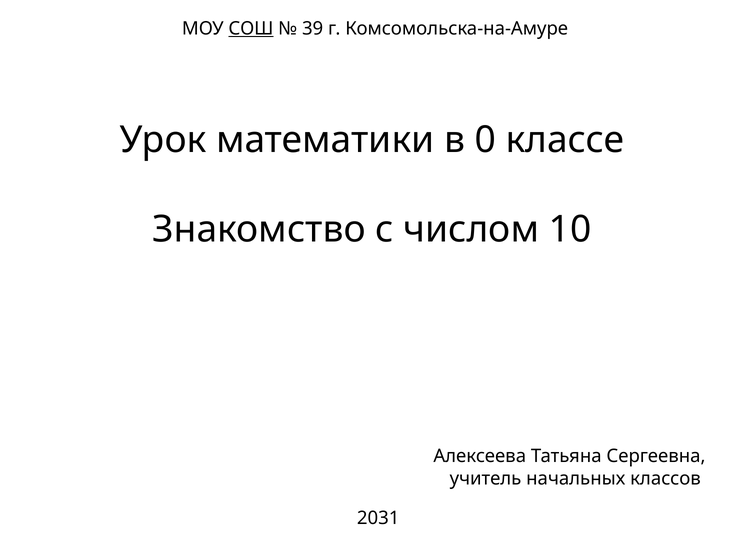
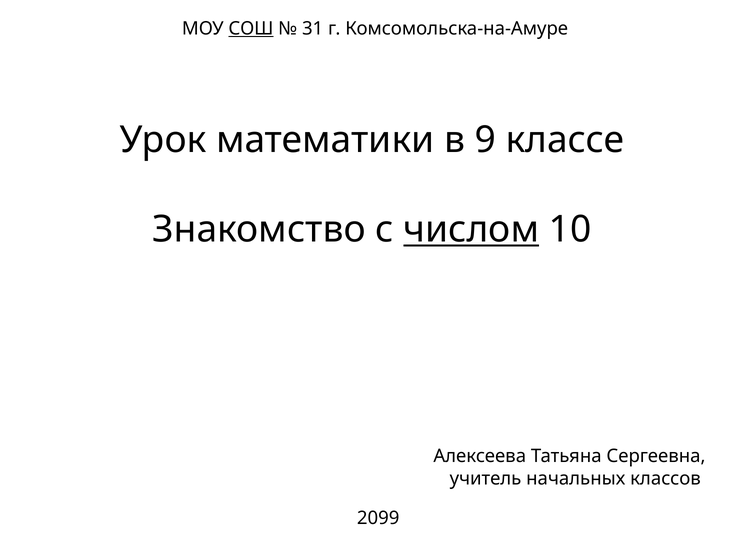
39: 39 -> 31 (313, 28)
0: 0 -> 9 (485, 140)
числом underline: none -> present (471, 229)
2031: 2031 -> 2099 (378, 518)
